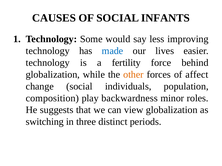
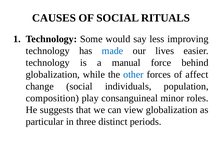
INFANTS: INFANTS -> RITUALS (165, 18)
fertility: fertility -> manual (126, 63)
other colour: orange -> blue (133, 75)
backwardness: backwardness -> consanguineal (130, 98)
switching: switching -> particular (45, 122)
